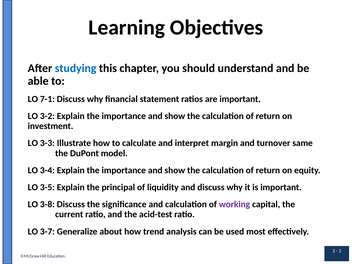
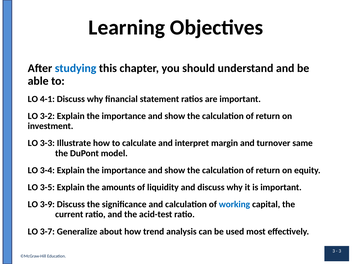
7-1: 7-1 -> 4-1 (47, 99)
principal: principal -> amounts (118, 187)
3-8: 3-8 -> 3-9 (47, 204)
working colour: purple -> blue (234, 204)
